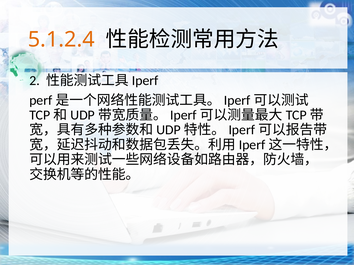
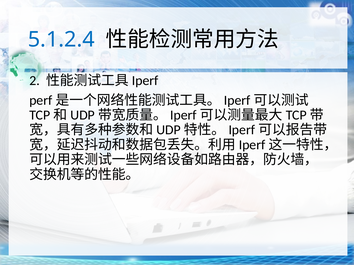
5.1.2.4 colour: orange -> blue (61, 40)
